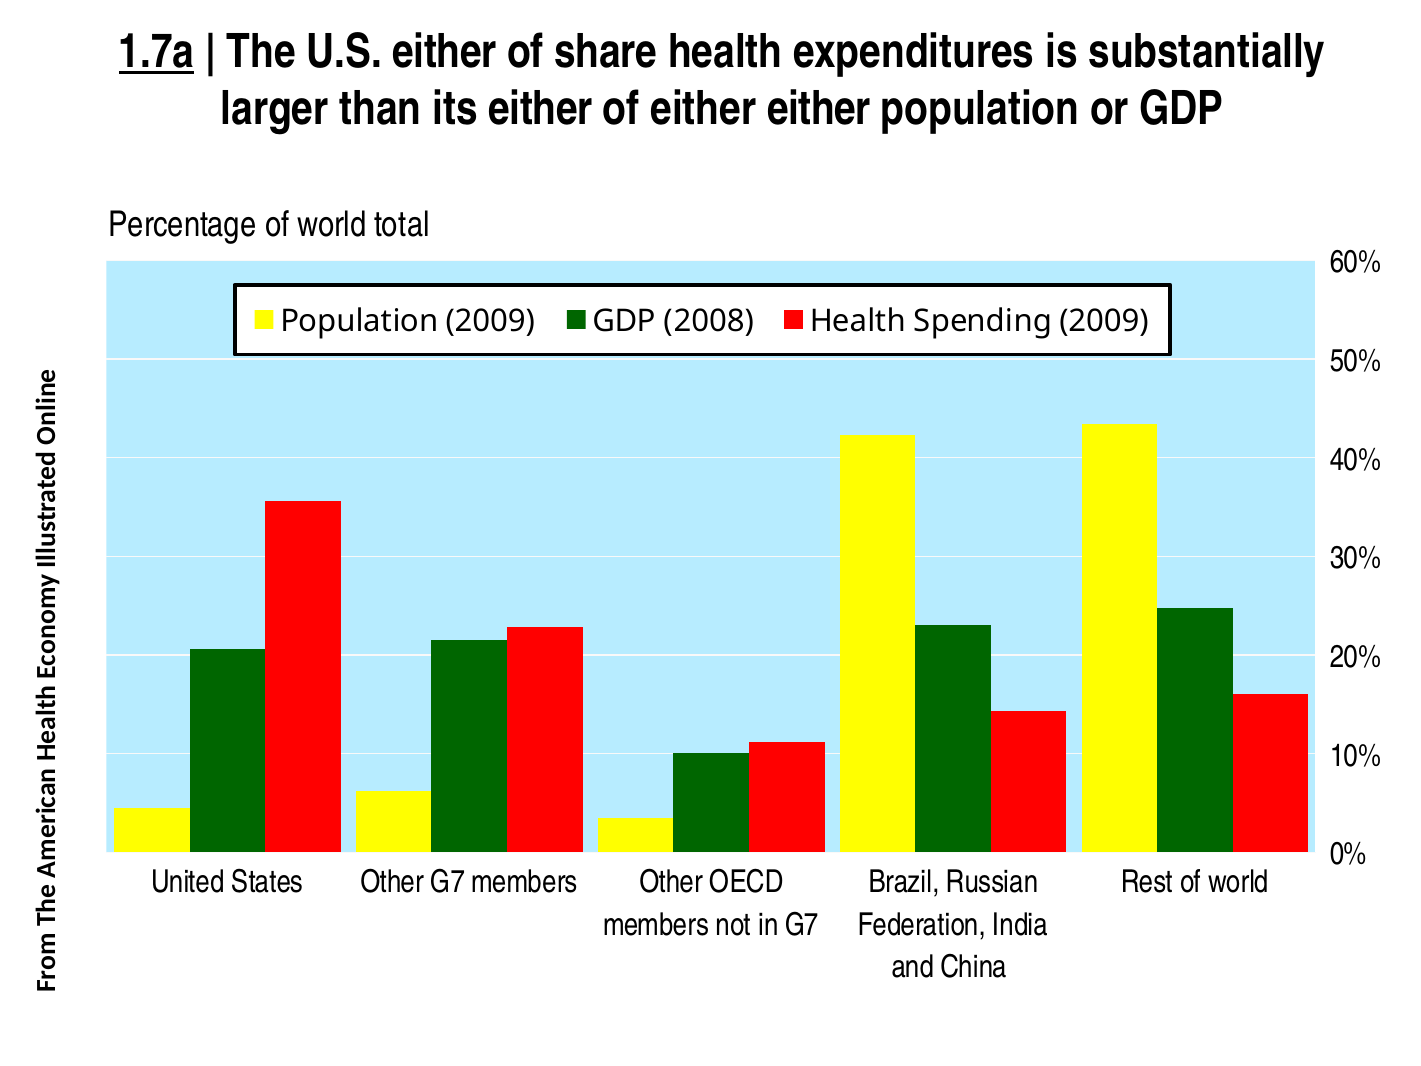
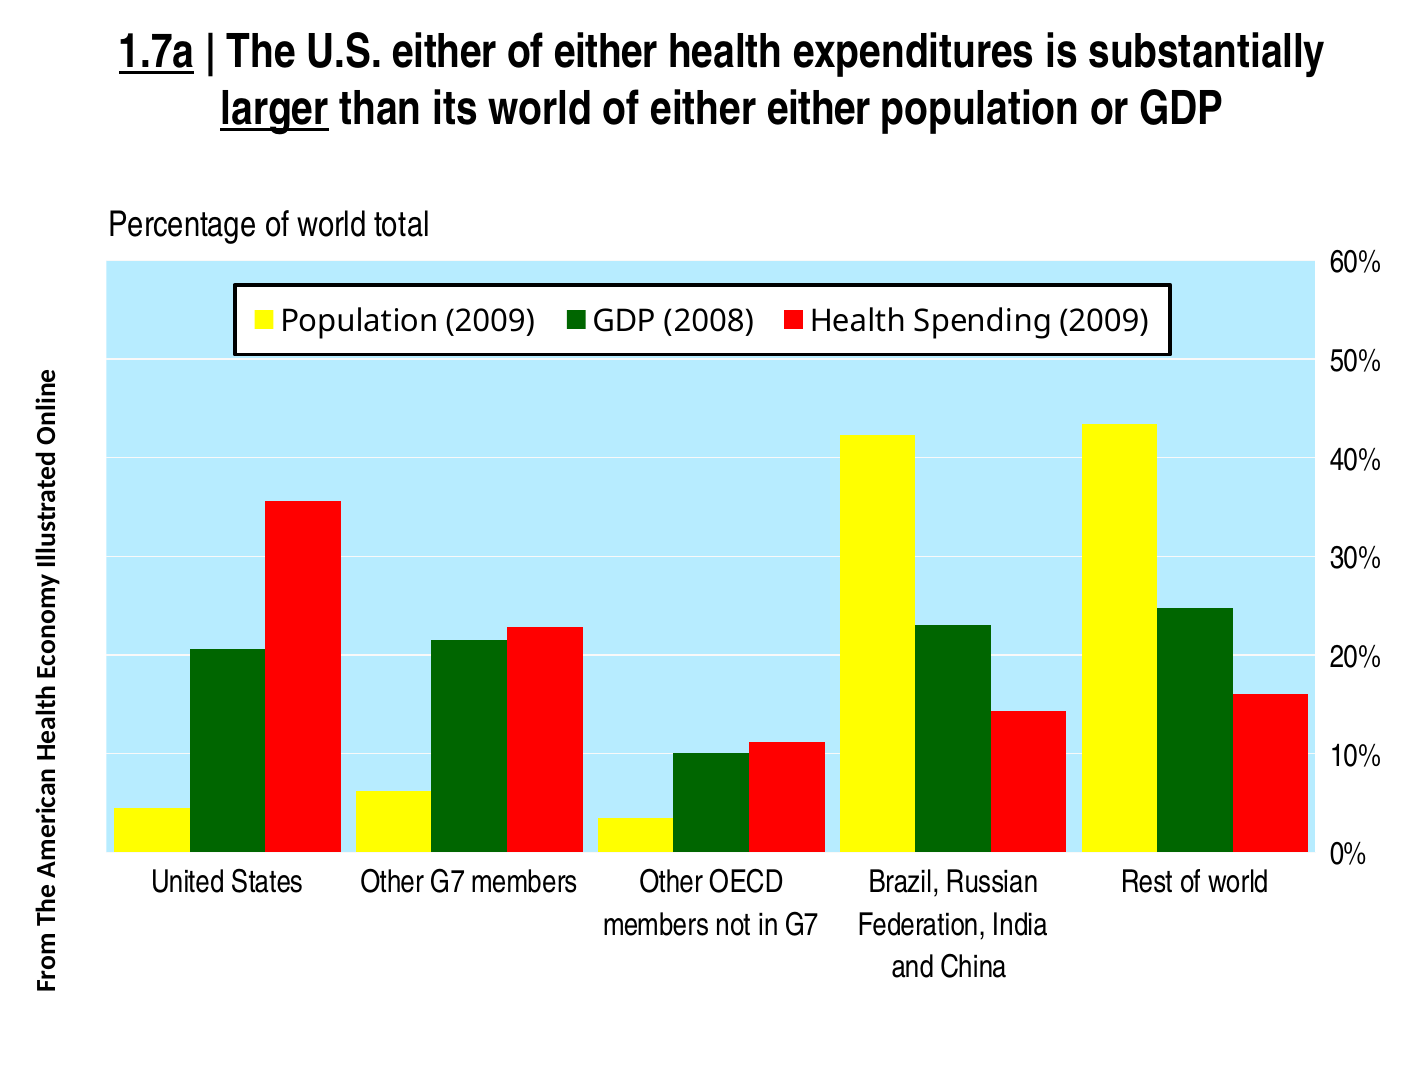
share: share -> either (606, 52)
larger underline: none -> present (275, 109)
its either: either -> world (540, 109)
